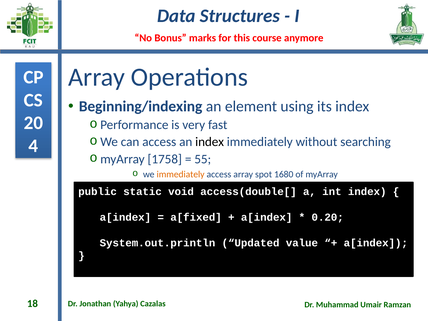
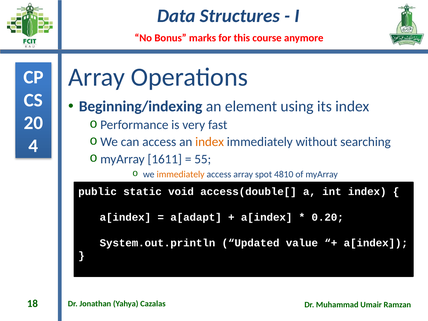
index colour: black -> orange (210, 142)
1758: 1758 -> 1611 (165, 159)
1680: 1680 -> 4810 (284, 174)
a[fixed: a[fixed -> a[adapt (196, 217)
